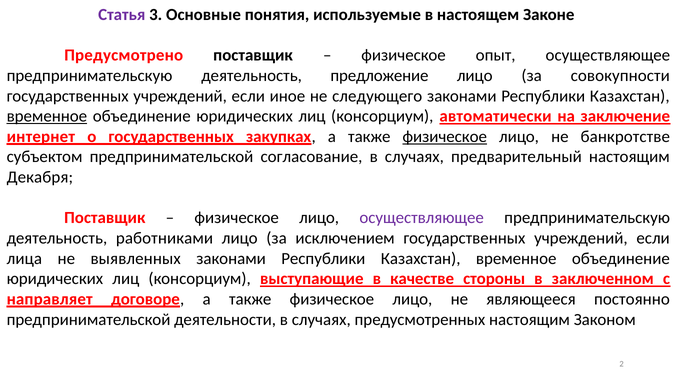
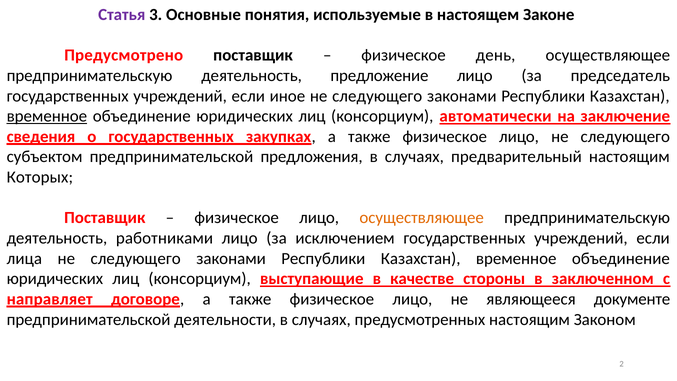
опыт: опыт -> день (496, 55)
совокупности: совокупности -> председатель (620, 76)
интернет: интернет -> сведения (41, 137)
физическое underline: present -> none (445, 137)
лицо не банкротстве: банкротстве -> следующего (625, 137)
согласование: согласование -> предложения (312, 157)
Декабря: Декабря -> Которых (40, 177)
осуществляющее colour: purple -> orange (422, 218)
выявленных: выявленных -> следующего (136, 258)
постоянно: постоянно -> документе (632, 299)
